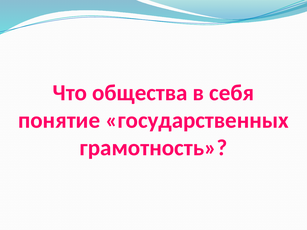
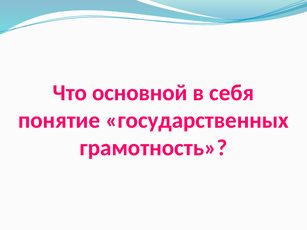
общества: общества -> основной (140, 93)
